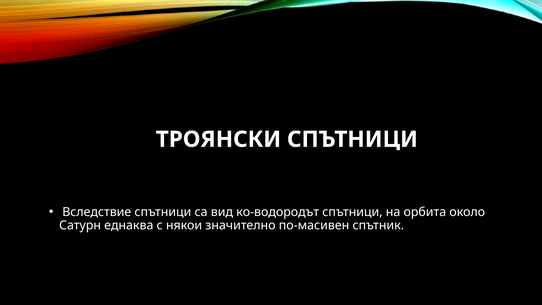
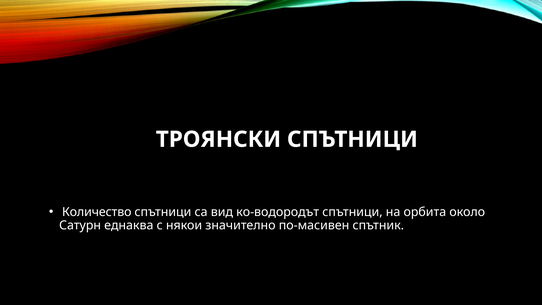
Вследствие: Вследствие -> Количество (97, 212)
